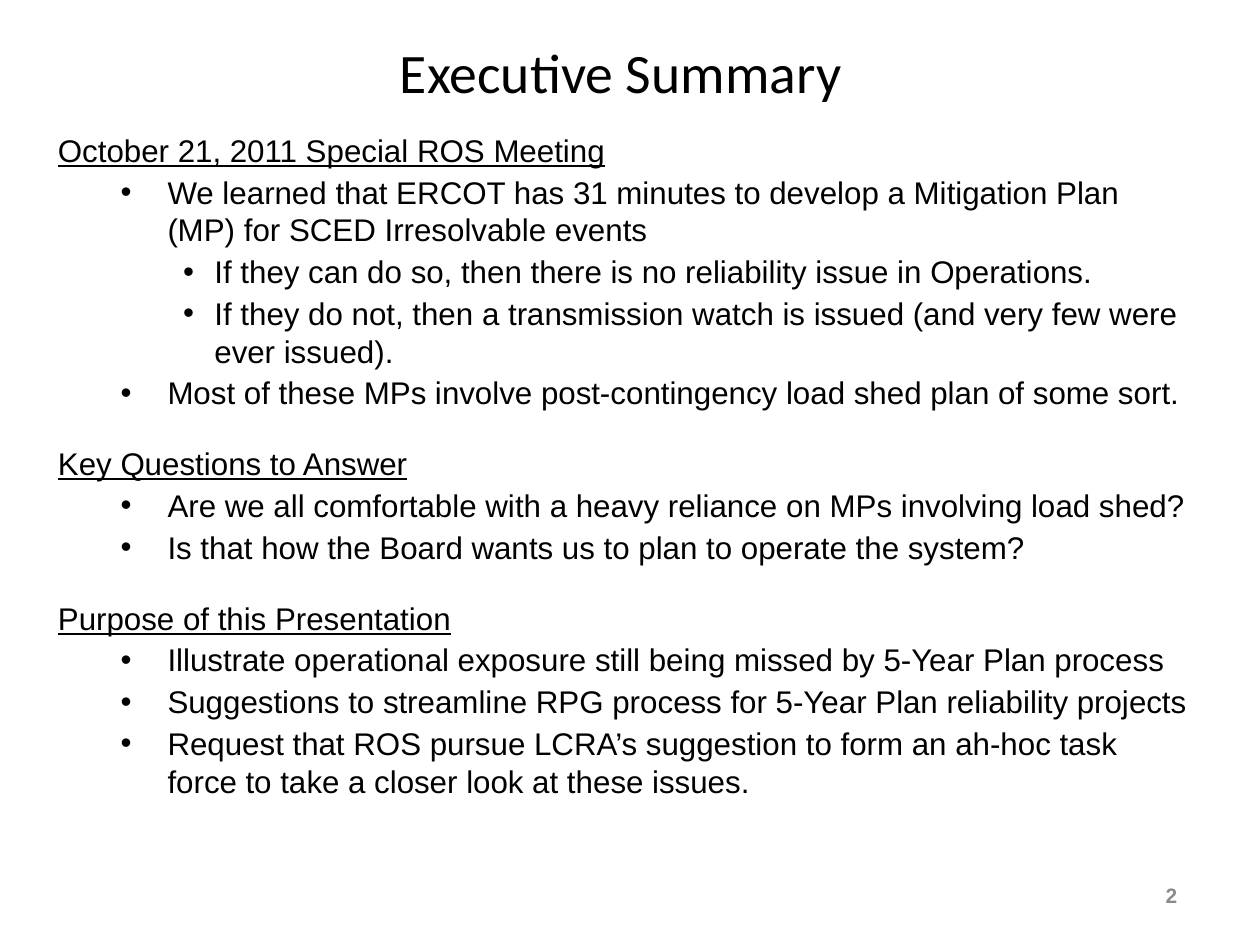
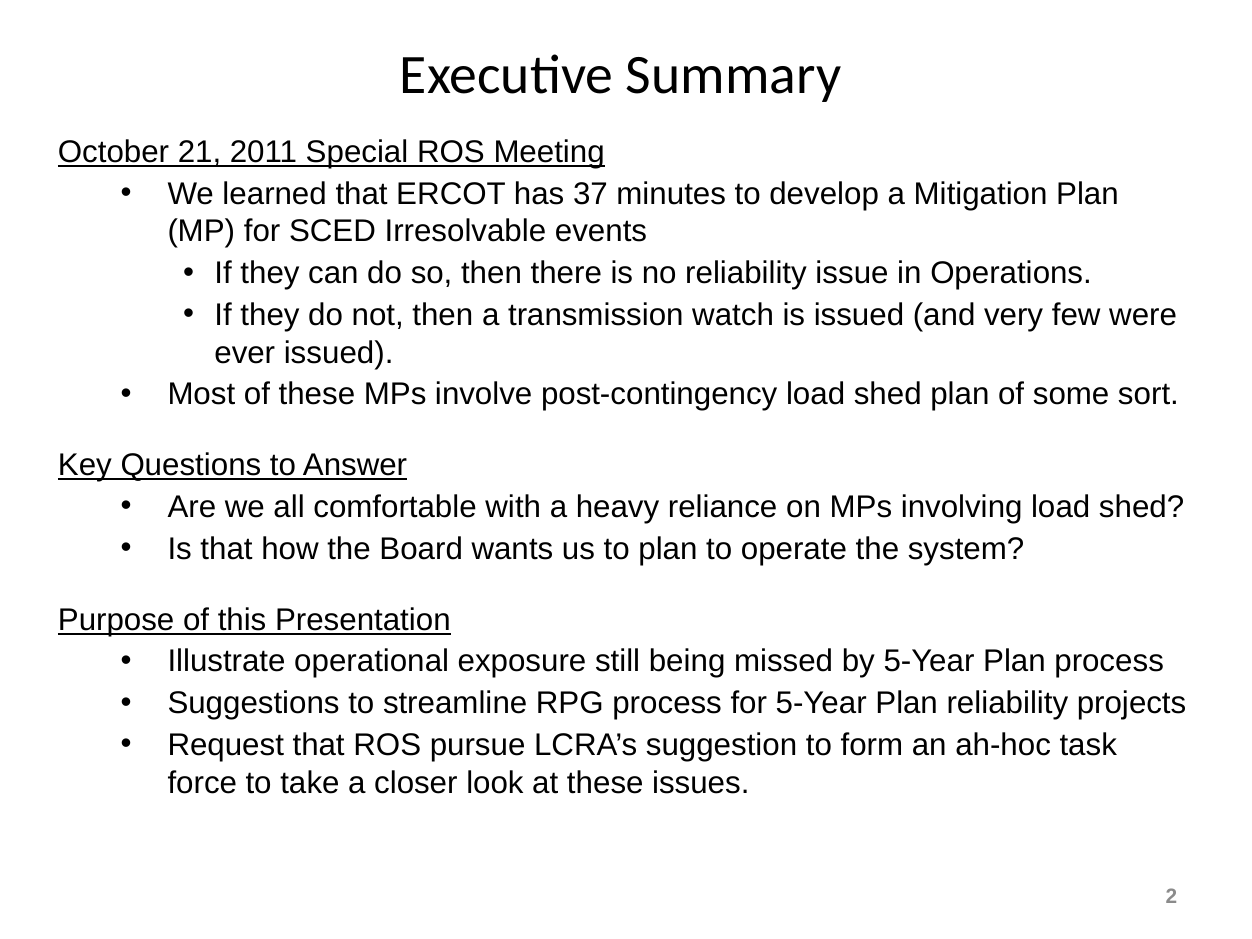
31: 31 -> 37 (590, 194)
